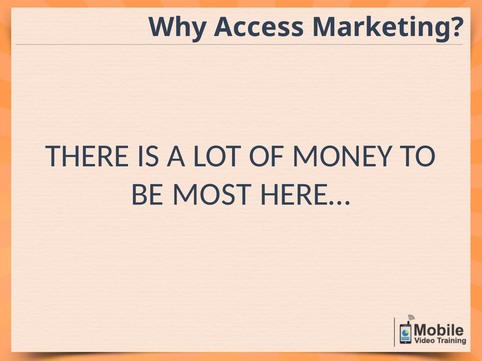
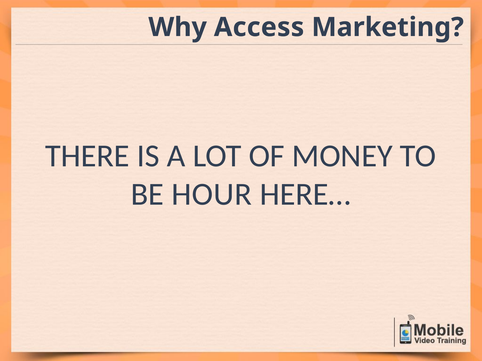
MOST: MOST -> HOUR (212, 195)
